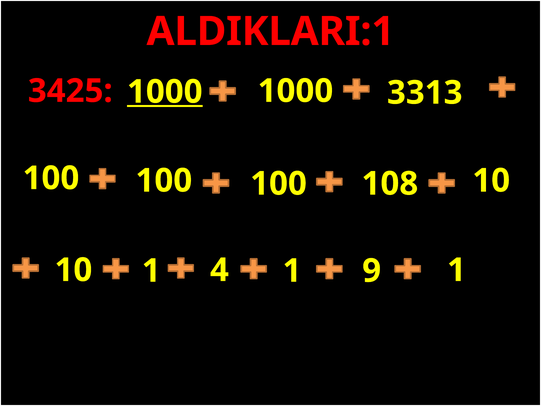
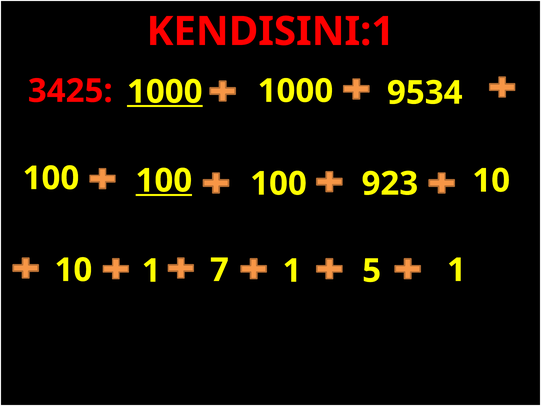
ALDIKLARI:1: ALDIKLARI:1 -> KENDISINI:1 (270, 32)
3313: 3313 -> 9534 (425, 93)
100 underline: none -> present (164, 181)
108: 108 -> 923 (390, 184)
4: 4 -> 7 (219, 270)
9: 9 -> 5 (372, 271)
